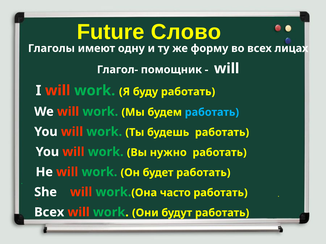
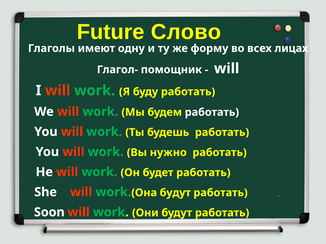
работать colour: light blue -> white (212, 112)
work.(Она часто: часто -> будут (175, 193)
Всех: Всех -> Soon (49, 213)
